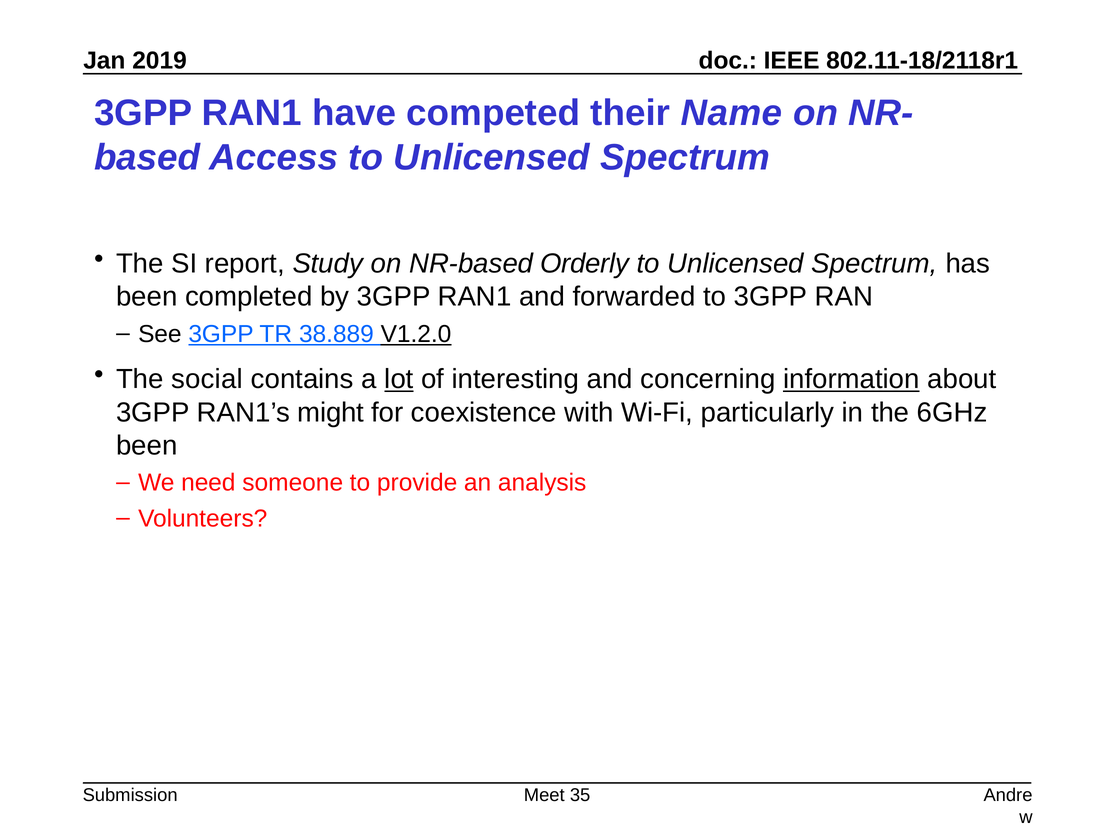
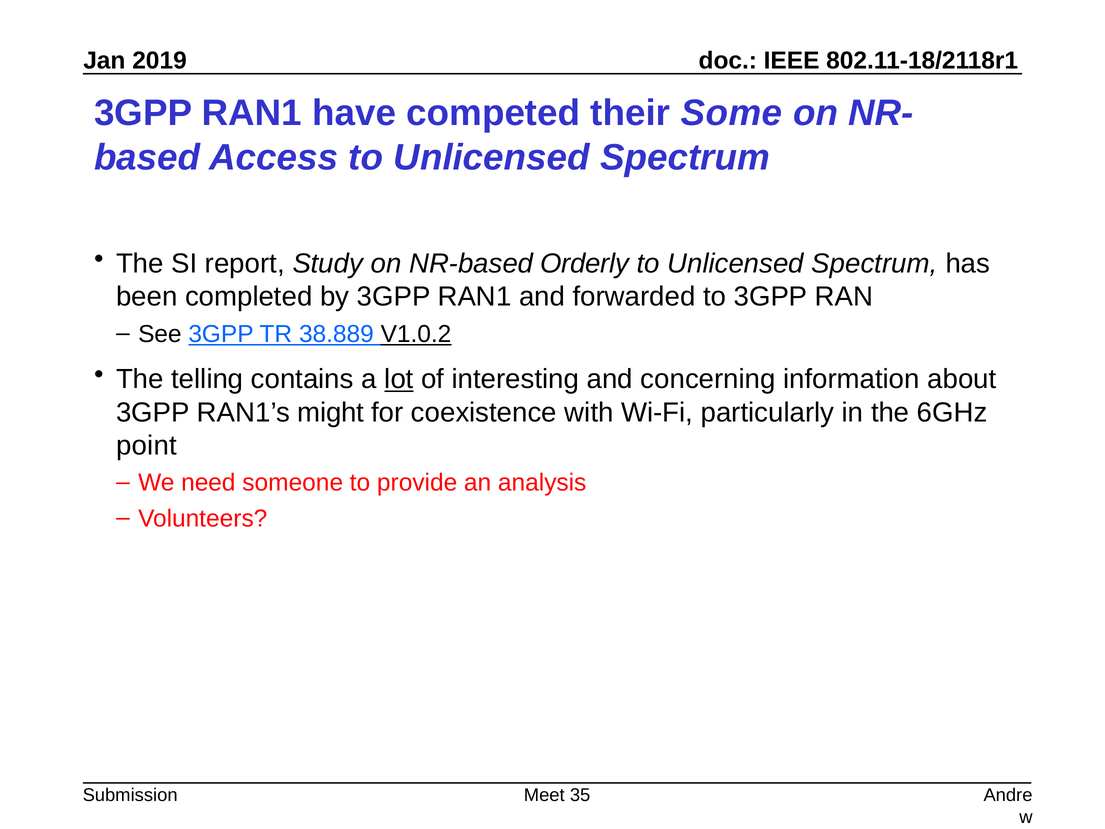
Name: Name -> Some (732, 113)
V1.2.0: V1.2.0 -> V1.0.2 (416, 334)
social: social -> telling (207, 379)
information underline: present -> none (851, 379)
been: been -> point (147, 445)
